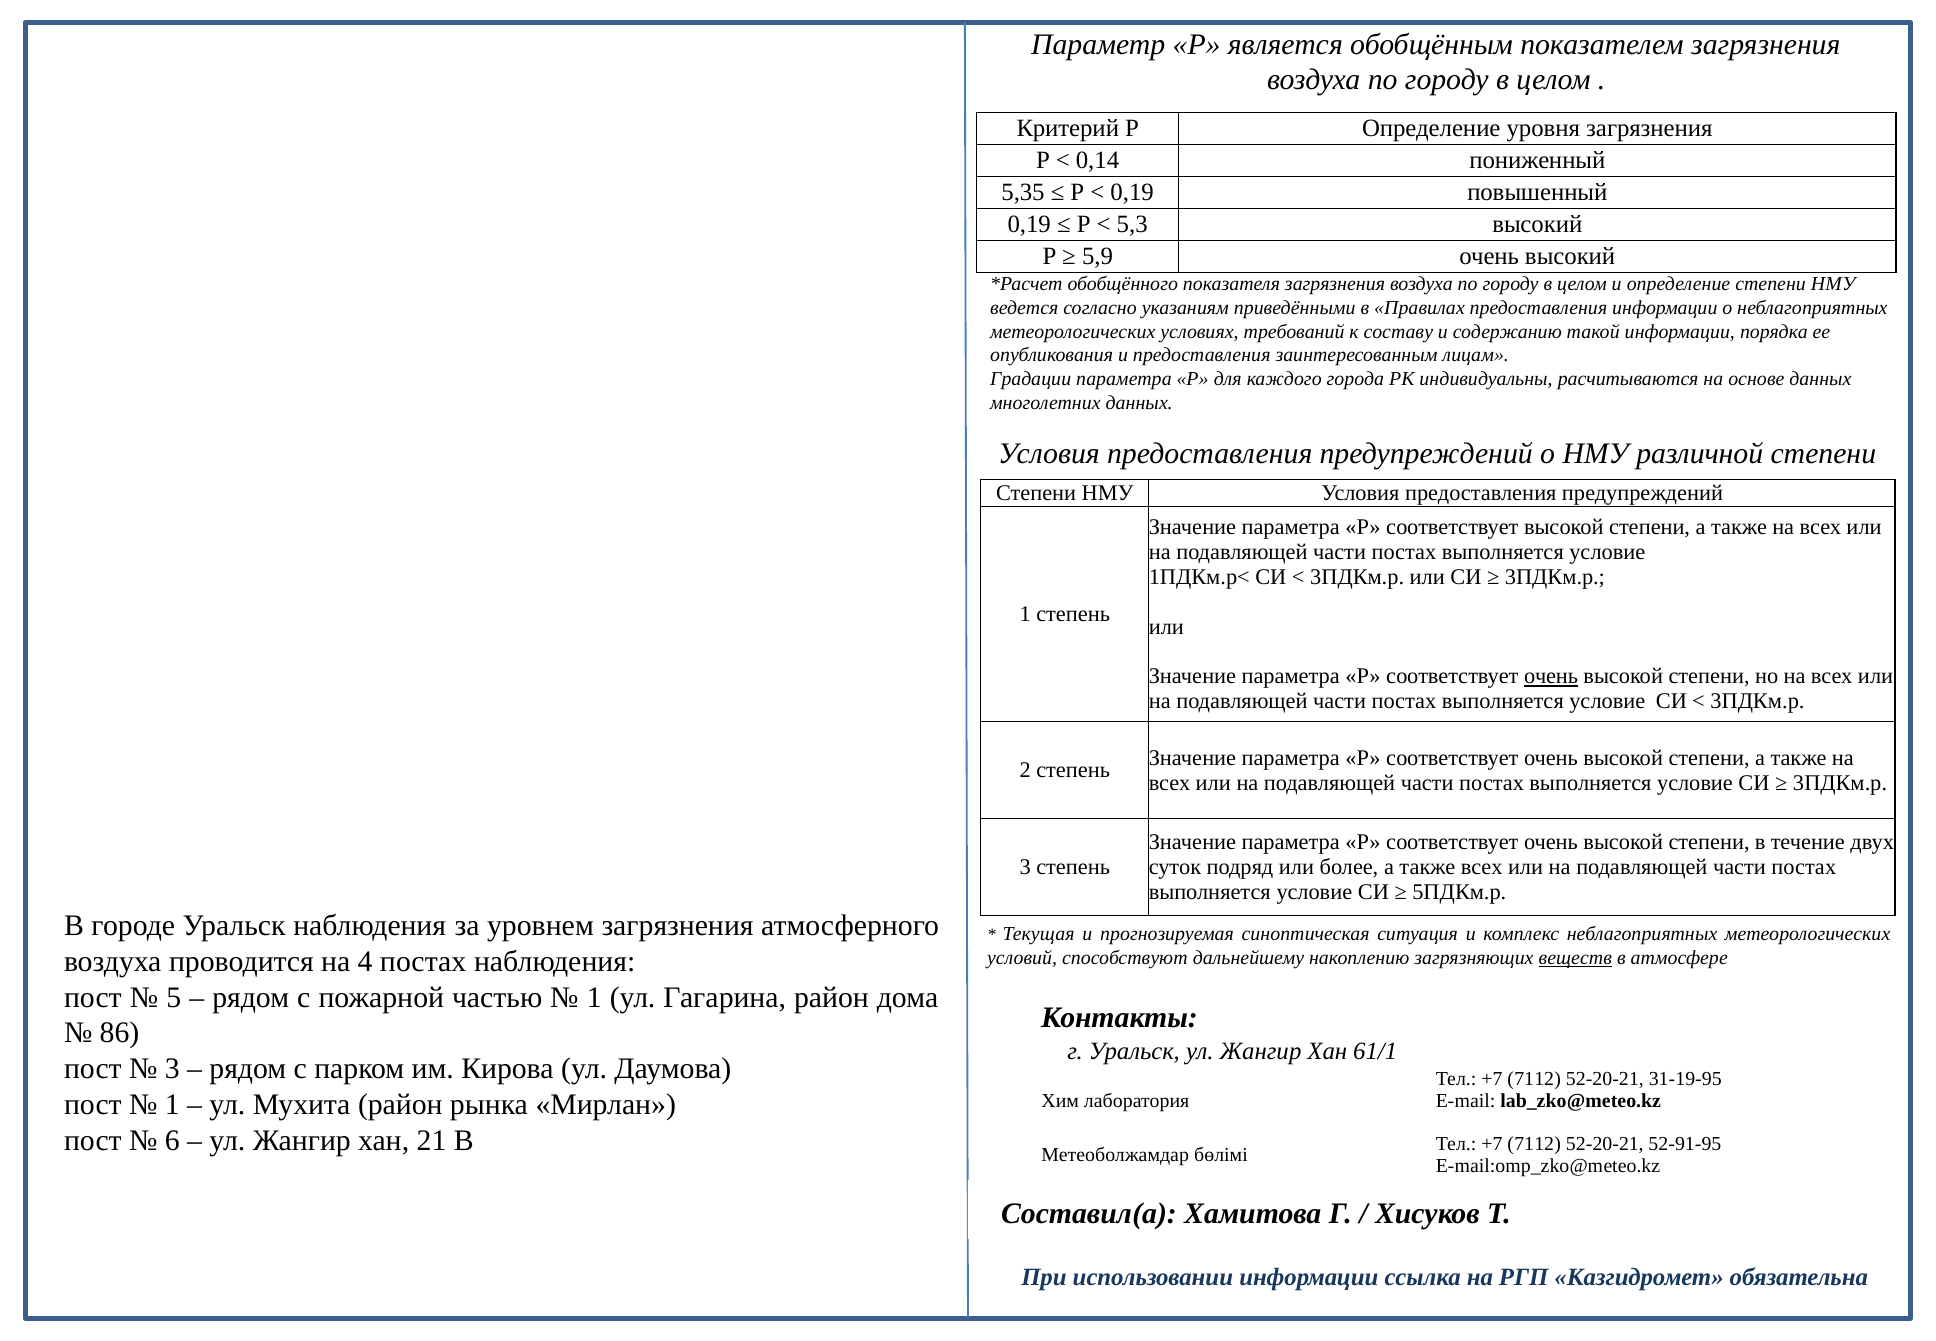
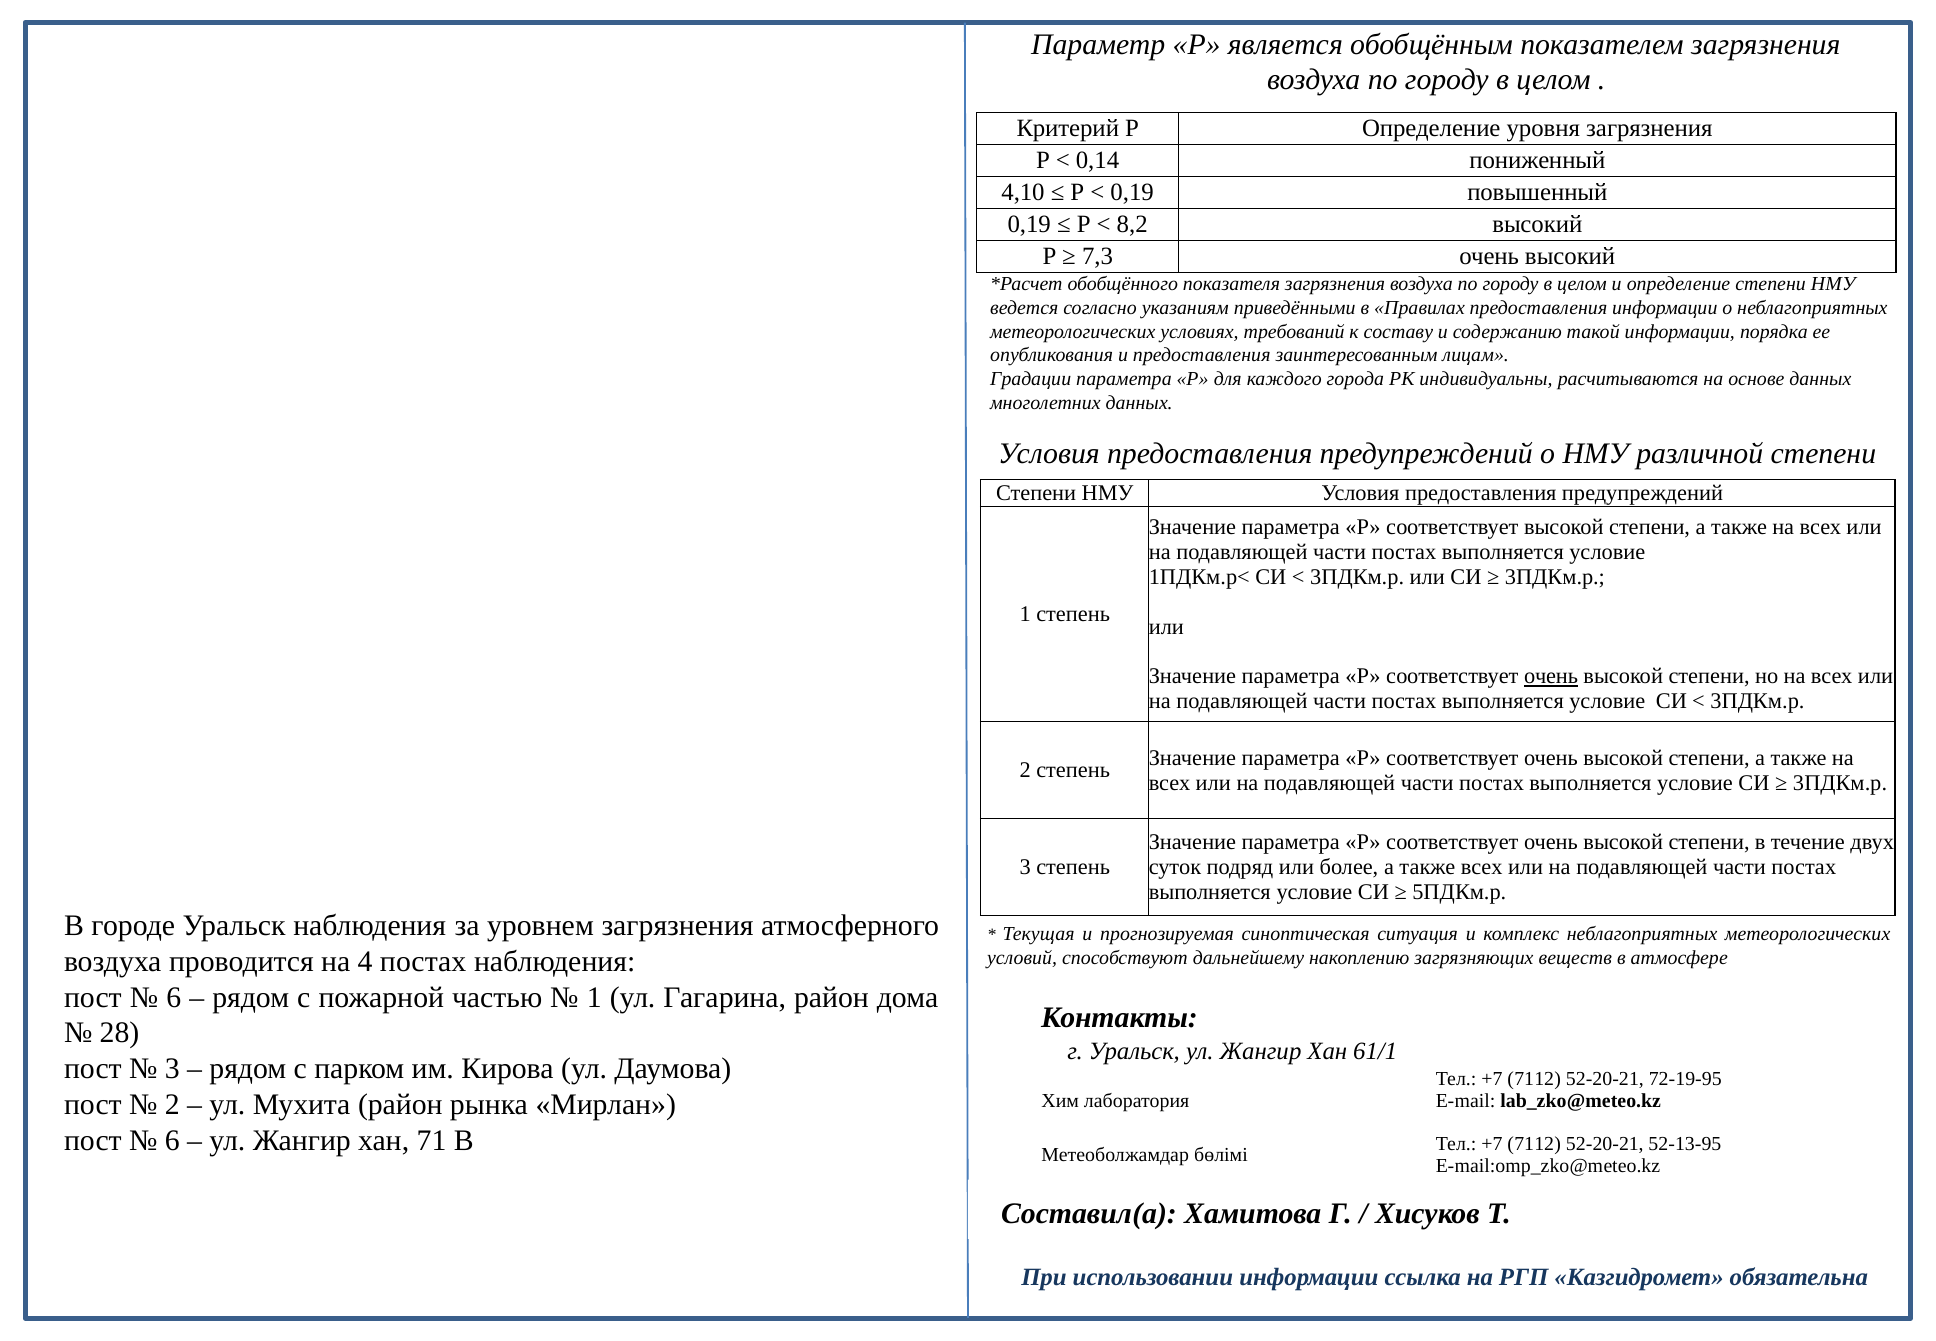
5,35: 5,35 -> 4,10 (1023, 192)
5,3: 5,3 -> 8,2 (1132, 224)
5,9: 5,9 -> 7,3 (1098, 256)
веществ underline: present -> none (1575, 957)
5: 5 -> 6 (174, 997)
86: 86 -> 28 (120, 1032)
31-19-95: 31-19-95 -> 72-19-95 (1685, 1078)
1: 1 -> 2 (172, 1104)
21: 21 -> 71 (432, 1140)
52-91-95: 52-91-95 -> 52-13-95 (1685, 1144)
